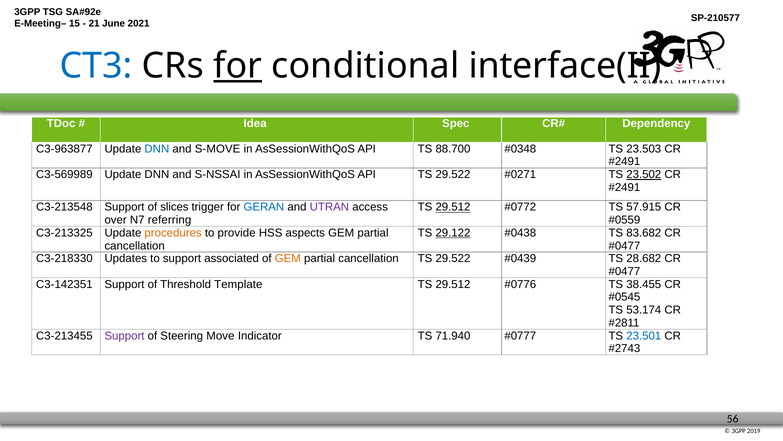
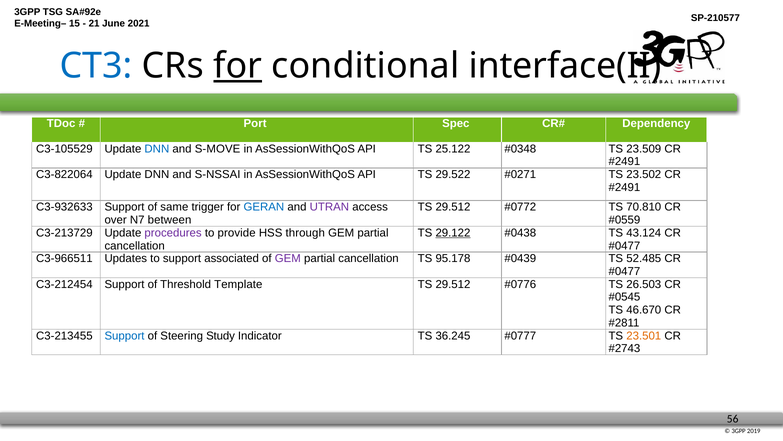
Idea: Idea -> Port (255, 123)
C3-963877: C3-963877 -> C3-105529 (64, 149)
88.700: 88.700 -> 25.122 (453, 149)
23.503: 23.503 -> 23.509 (644, 149)
C3-569989: C3-569989 -> C3-822064 (64, 174)
23.502 underline: present -> none (644, 174)
C3-213548: C3-213548 -> C3-932633 (64, 207)
slices: slices -> same (174, 207)
29.512 underline: present -> none (453, 207)
57.915: 57.915 -> 70.810 (644, 207)
referring: referring -> between (170, 220)
C3-213325: C3-213325 -> C3-213729 (64, 233)
procedures colour: orange -> purple (173, 233)
aspects: aspects -> through (305, 233)
83.682: 83.682 -> 43.124 (644, 233)
C3-218330: C3-218330 -> C3-966511 (64, 258)
GEM colour: orange -> purple (288, 258)
cancellation TS 29.522: 29.522 -> 95.178 (453, 258)
28.682: 28.682 -> 52.485 (644, 258)
C3-142351: C3-142351 -> C3-212454 (64, 284)
38.455: 38.455 -> 26.503 (644, 284)
53.174: 53.174 -> 46.670 (644, 310)
Support colour: purple -> blue (125, 335)
Move: Move -> Study (220, 335)
71.940: 71.940 -> 36.245 (453, 335)
23.501 colour: blue -> orange (644, 335)
